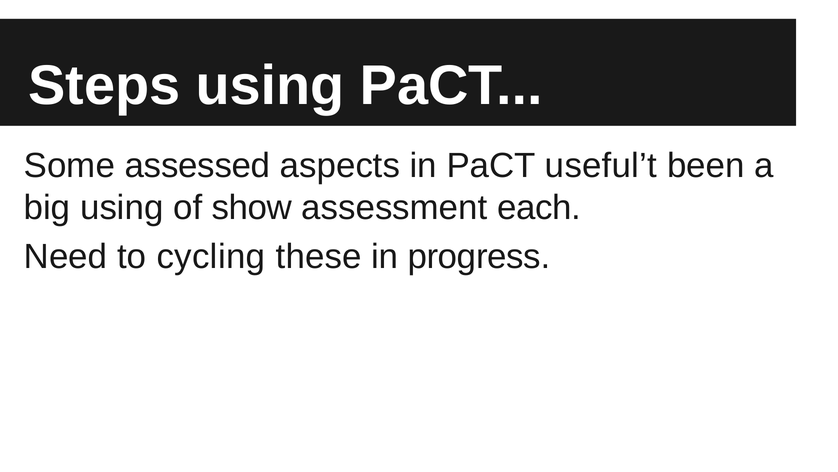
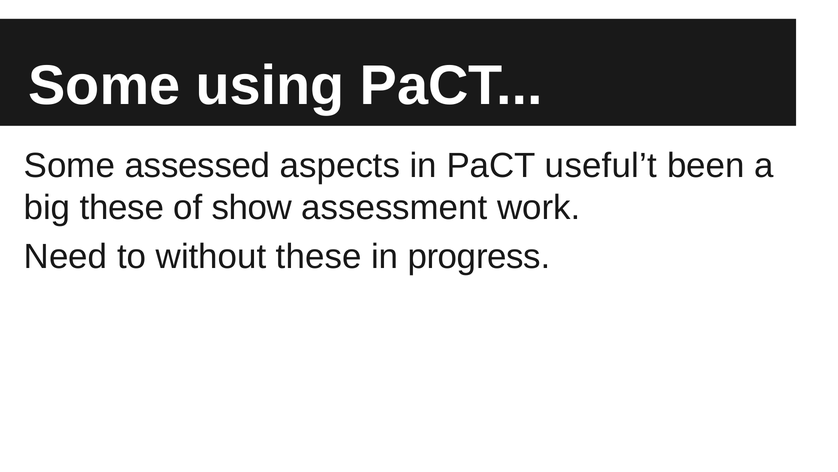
Steps: Steps -> Some (104, 85)
big using: using -> these (122, 208)
each: each -> work (539, 208)
cycling: cycling -> without (211, 256)
